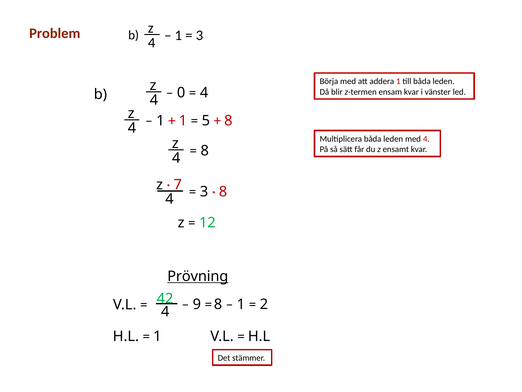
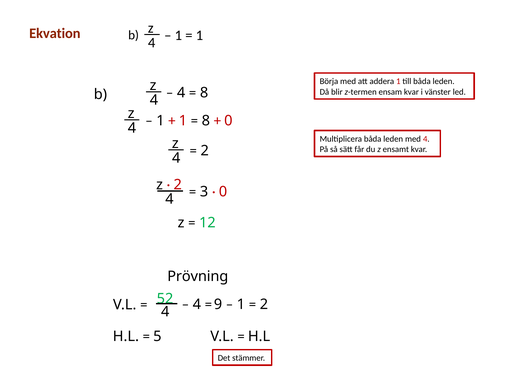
Problem: Problem -> Ekvation (55, 33)
3: 3 -> 1 (199, 35)
0: 0 -> 4 (181, 93)
4: 4 -> 8 (204, 93)
5: 5 -> 8 (206, 121)
8: 8 -> 0 (228, 121)
8: 8 -> 2 (205, 150)
7: 7 -> 2 (178, 185)
8: 8 -> 0 (223, 192)
Prövning underline: present -> none (198, 276)
9: 9 -> 4 (197, 304)
8: 8 -> 9 (218, 304)
42: 42 -> 52 (165, 298)
1: 1 -> 5 (157, 336)
